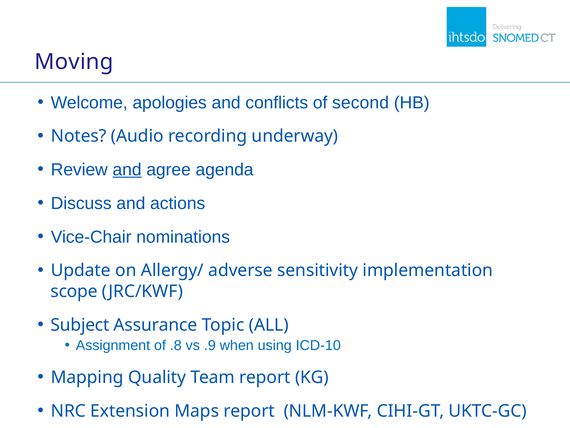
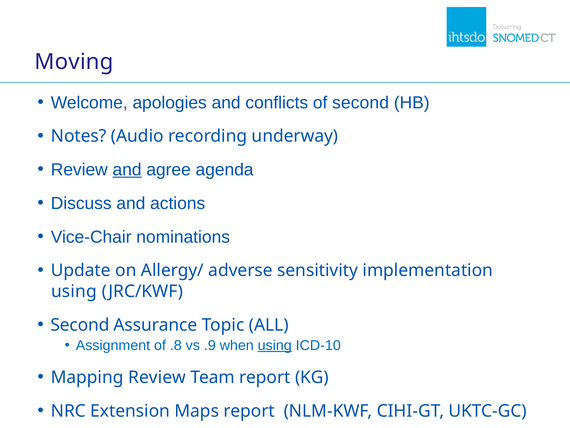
scope: scope -> using (74, 291)
Subject: Subject -> Second (80, 325)
using underline: none -> present (275, 345)
Mapping Quality: Quality -> Review (157, 377)
